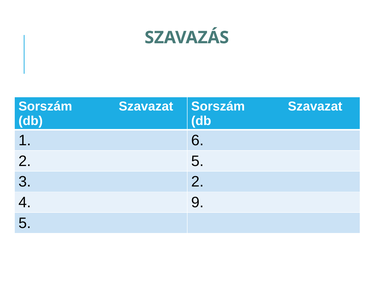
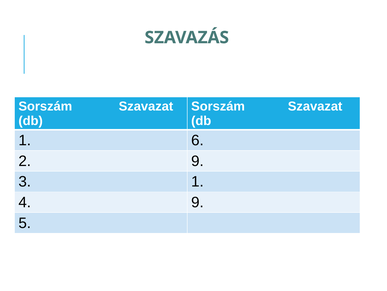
2 5: 5 -> 9 (197, 161)
3 2: 2 -> 1 (197, 181)
